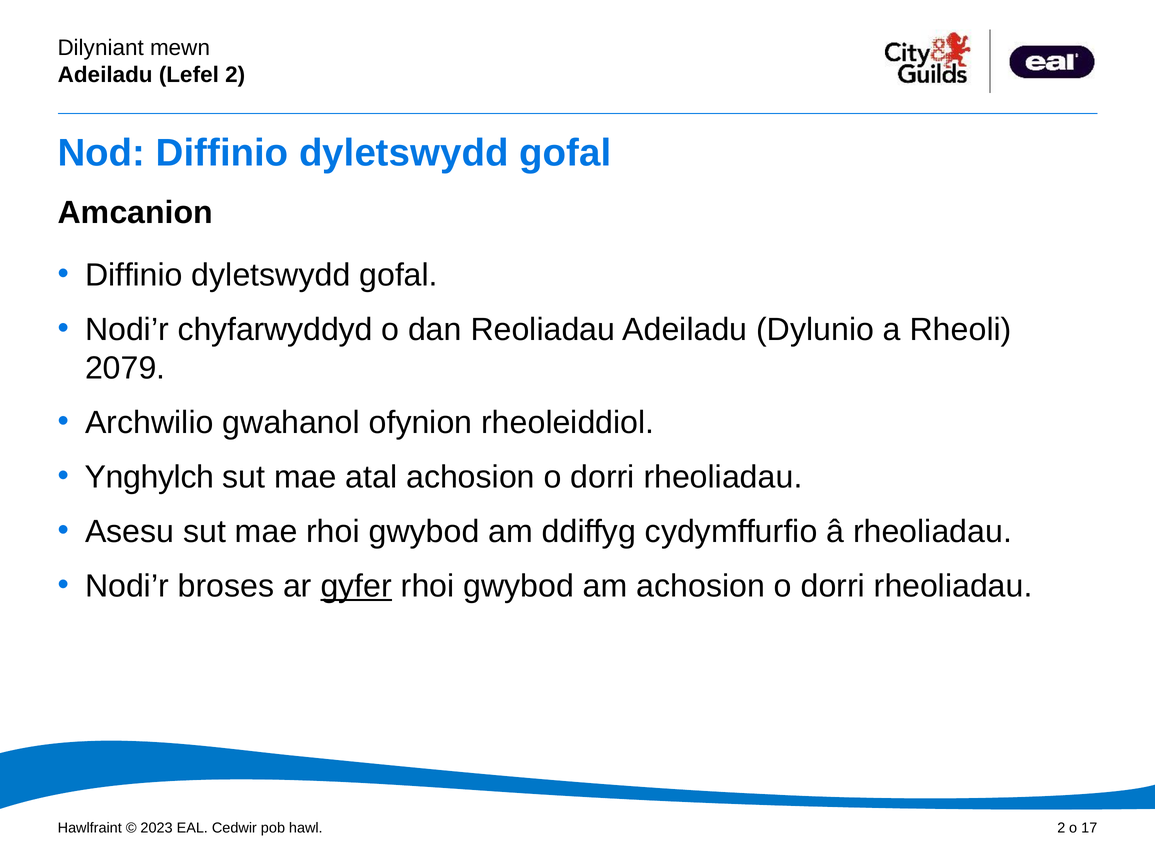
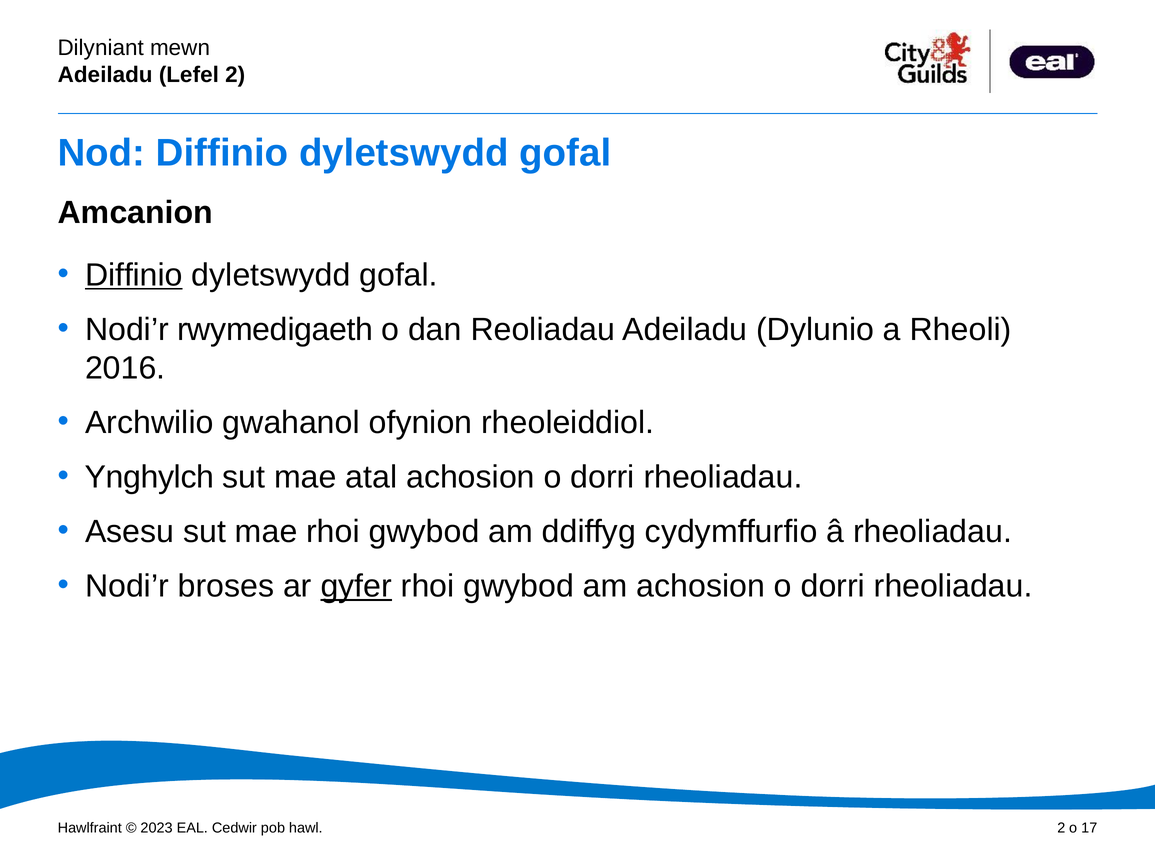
Diffinio underline: none -> present (134, 275)
chyfarwyddyd: chyfarwyddyd -> rwymedigaeth (275, 330)
2079: 2079 -> 2016 (125, 368)
